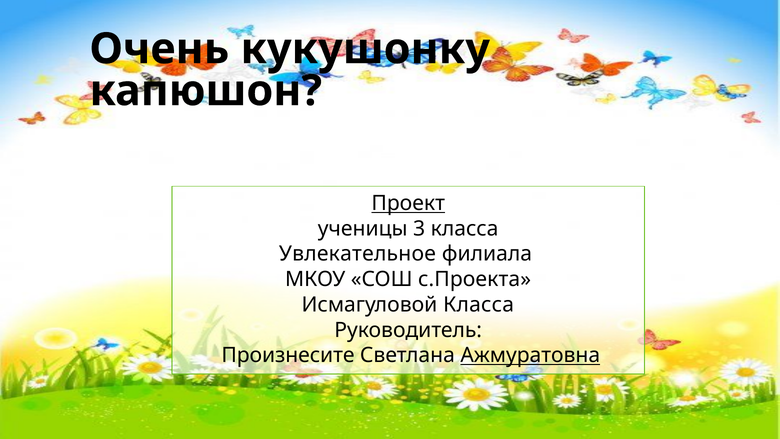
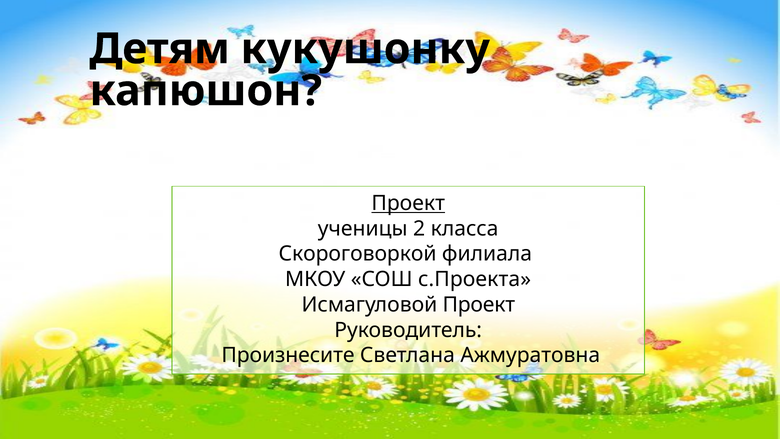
Очень: Очень -> Детям (160, 49)
3: 3 -> 2 (419, 229)
Увлекательное: Увлекательное -> Скороговоркой (358, 254)
Исмагуловой Класса: Класса -> Проект (479, 305)
Ажмуратовна underline: present -> none (530, 355)
